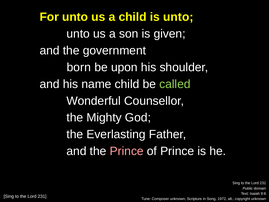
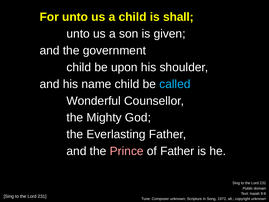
is unto: unto -> shall (178, 17)
born: born -> child (79, 67)
called colour: light green -> light blue (175, 84)
of Prince: Prince -> Father (177, 151)
